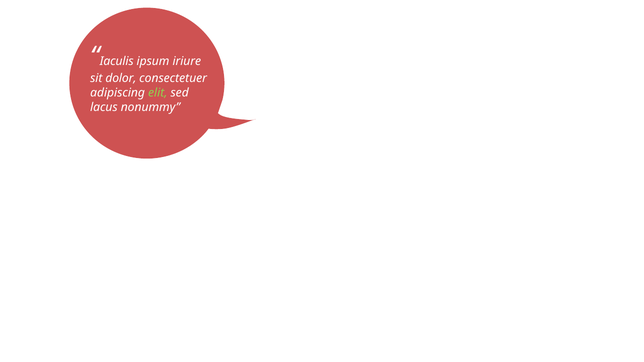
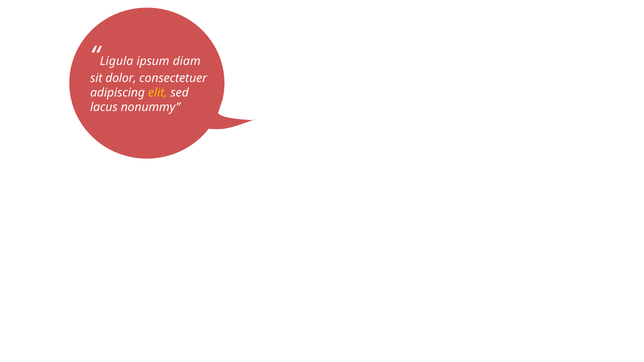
Iaculis: Iaculis -> Ligula (117, 61)
iriure: iriure -> diam (187, 61)
elit colour: light green -> yellow (158, 93)
